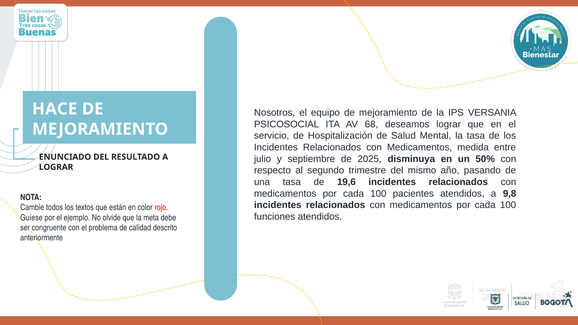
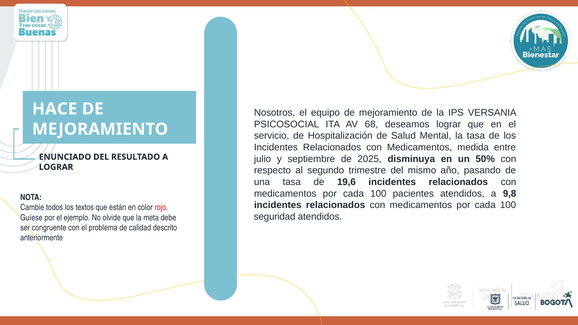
funciones: funciones -> seguridad (275, 217)
